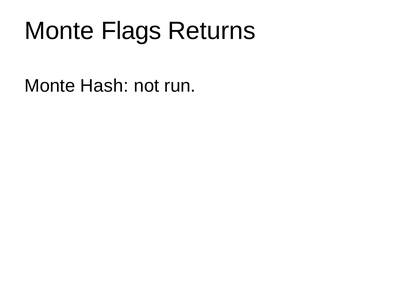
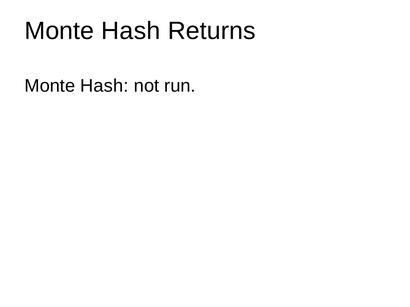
Flags: Flags -> Hash (131, 31)
